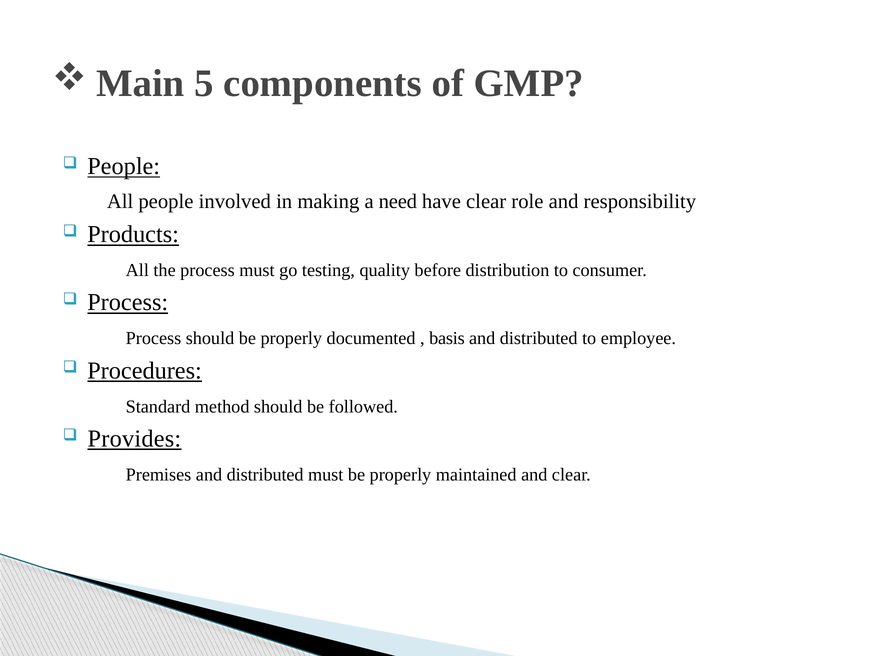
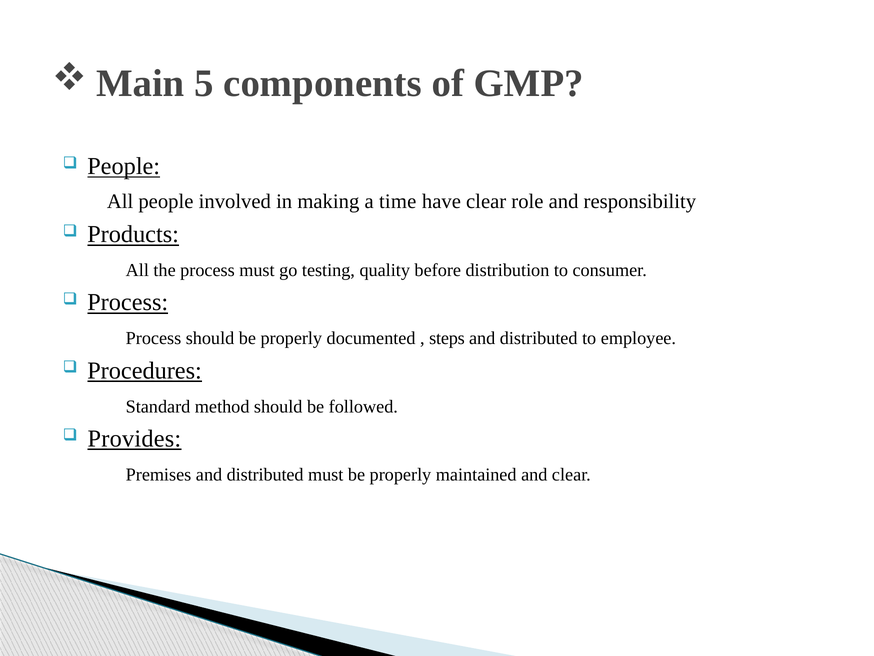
need: need -> time (398, 201)
basis: basis -> steps (447, 338)
